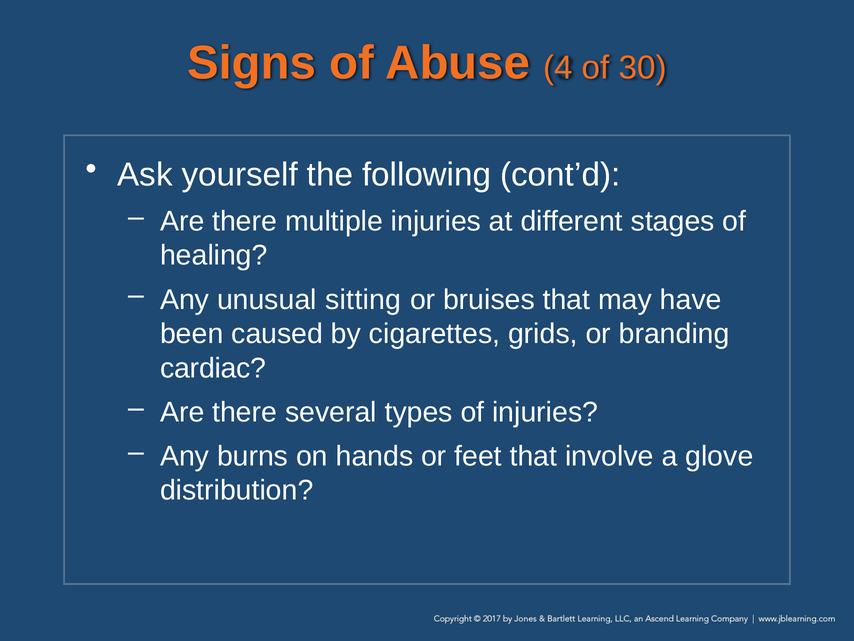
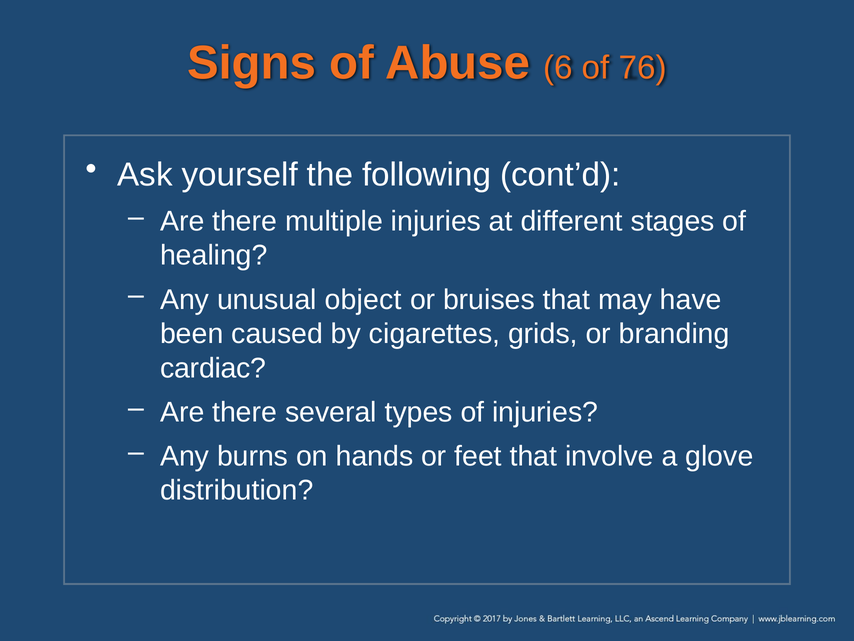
4: 4 -> 6 (558, 68)
30: 30 -> 76 (643, 68)
sitting: sitting -> object (363, 299)
